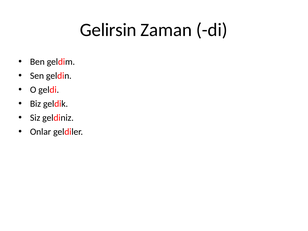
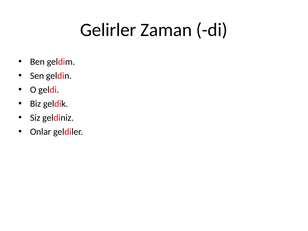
Gelirsin: Gelirsin -> Gelirler (108, 30)
